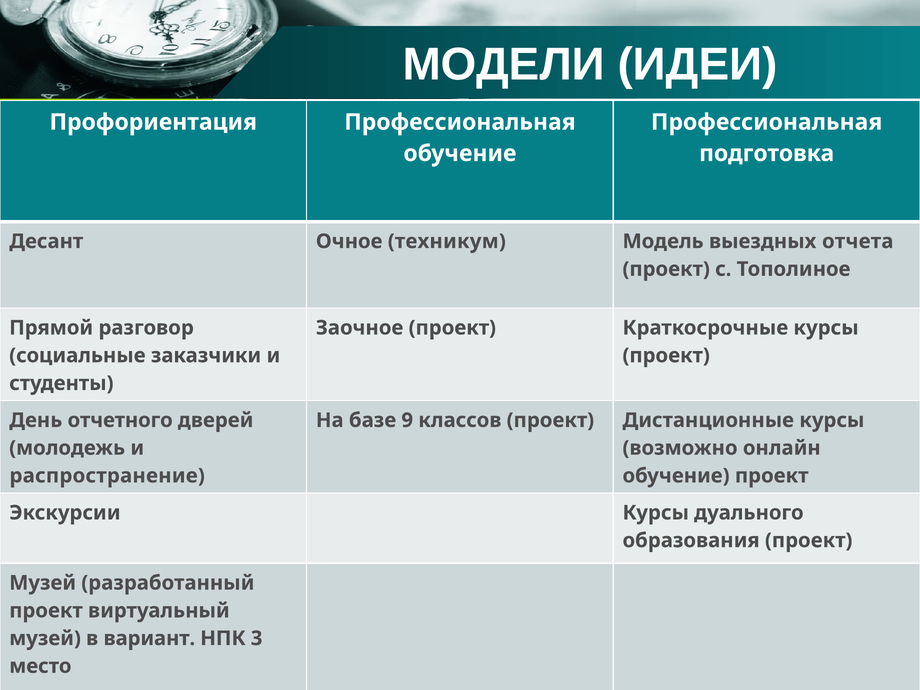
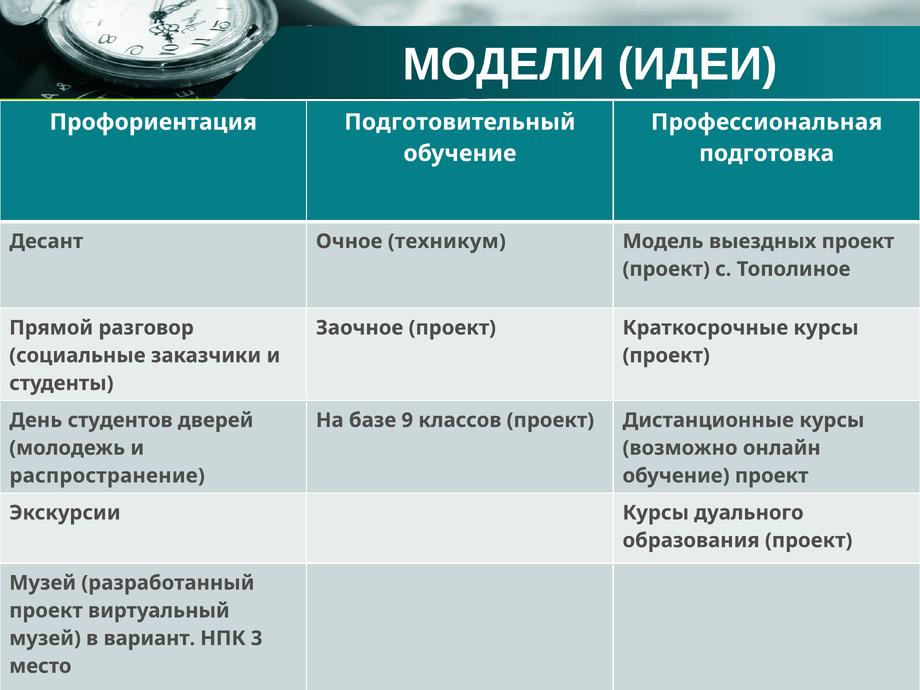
Профессиональная: Профессиональная -> Подготовительный (460, 122)
выездных отчета: отчета -> проект (858, 241)
отчетного: отчетного -> студентов (120, 420)
